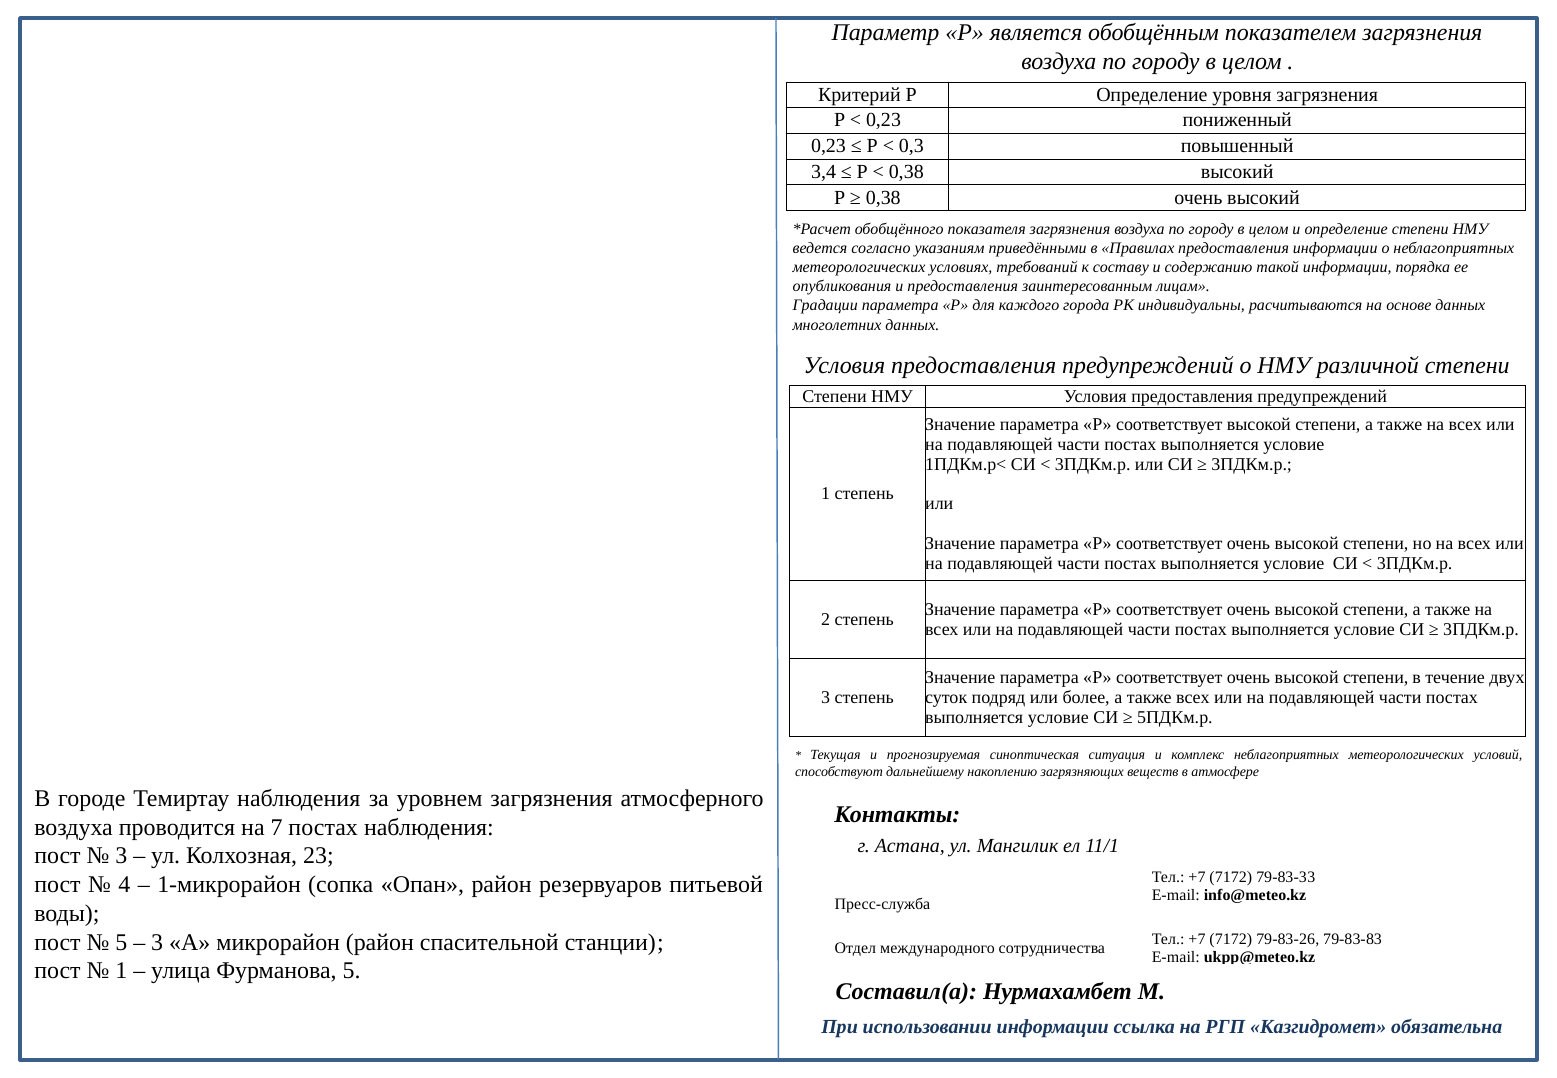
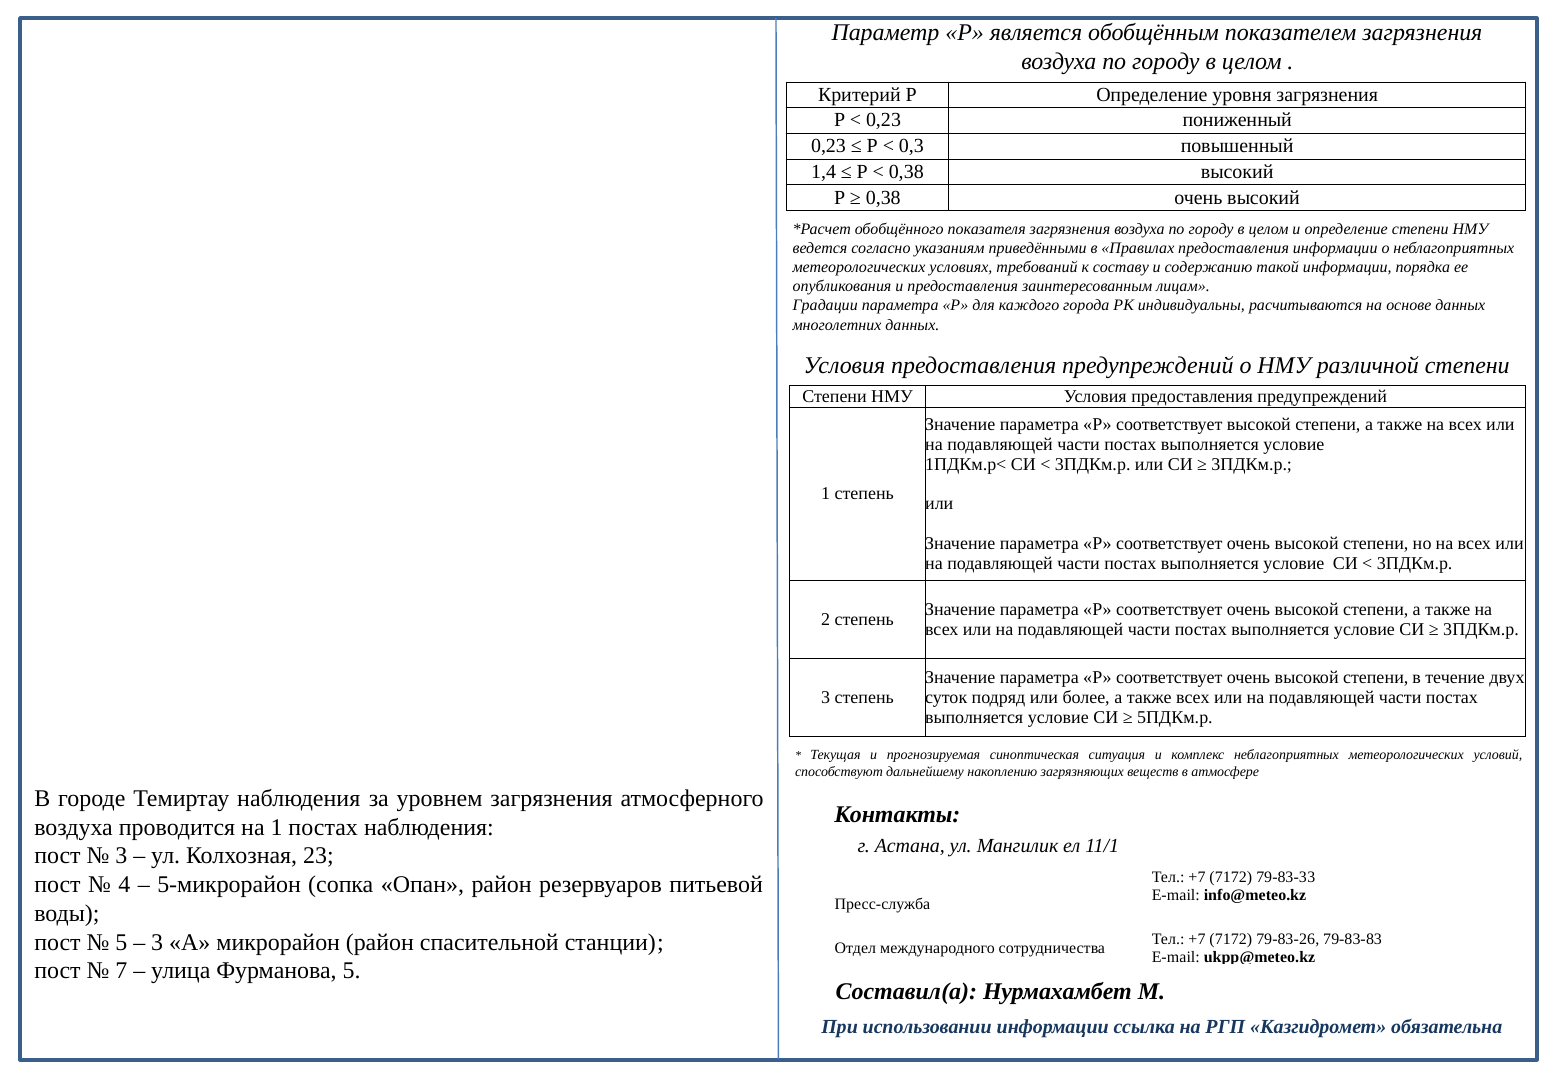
3,4: 3,4 -> 1,4 (824, 172)
на 7: 7 -> 1 (277, 827)
1-микрорайон: 1-микрорайон -> 5-микрорайон (229, 885)
1: 1 -> 7 (121, 971)
